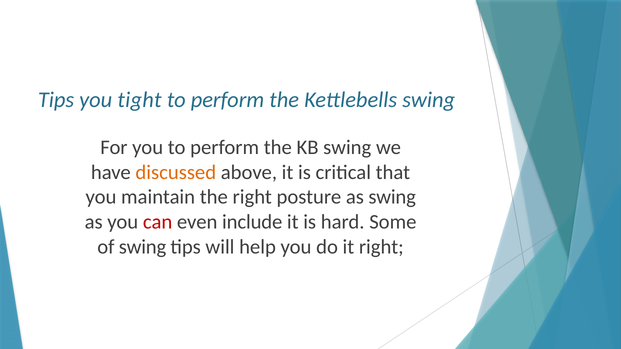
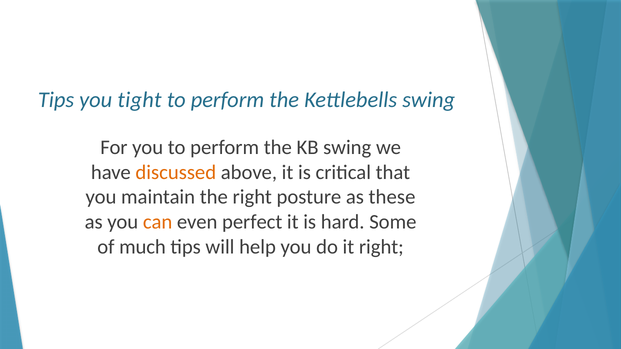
as swing: swing -> these (392, 197)
can colour: red -> orange (158, 222)
include: include -> perfect (252, 222)
of swing: swing -> much (143, 247)
